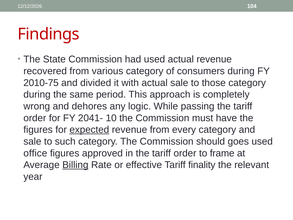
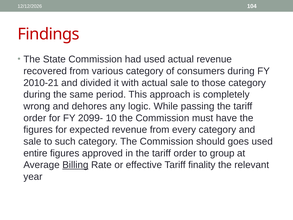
2010-75: 2010-75 -> 2010-21 (41, 83)
2041-: 2041- -> 2099- (91, 118)
expected underline: present -> none (89, 130)
office: office -> entire (35, 153)
frame: frame -> group (222, 153)
